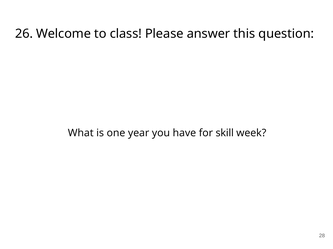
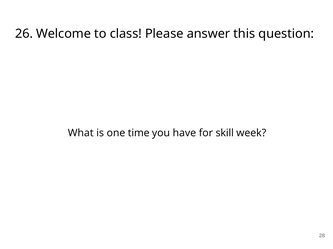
year: year -> time (139, 133)
